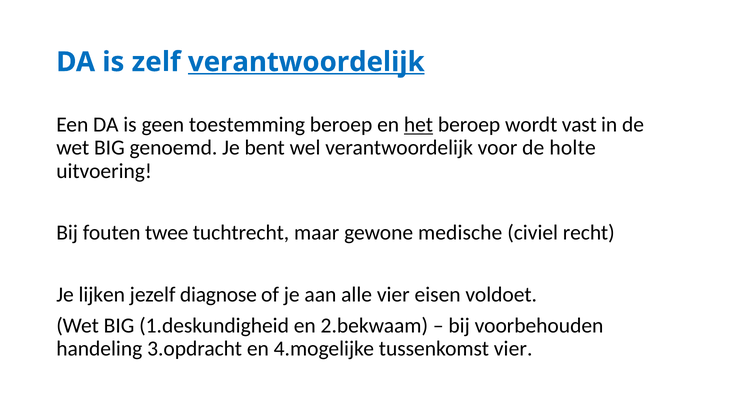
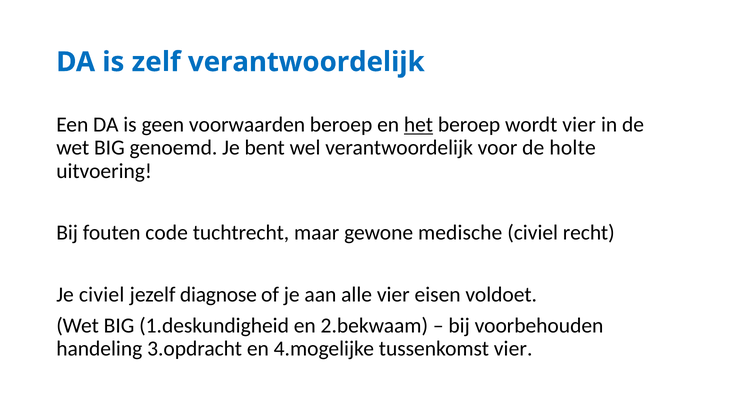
verantwoordelijk underline: present -> none (306, 62)
toestemming: toestemming -> voorwaarden (247, 125)
wordt vast: vast -> vier (579, 125)
twee: twee -> code (167, 233)
Je lijken: lijken -> civiel (102, 295)
